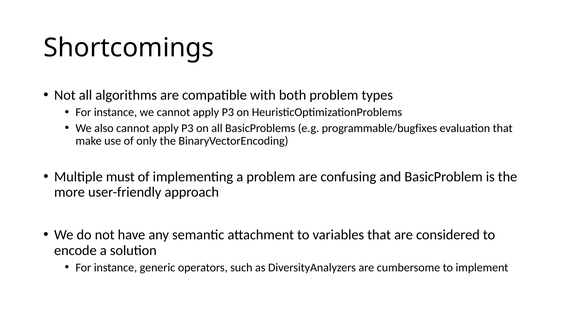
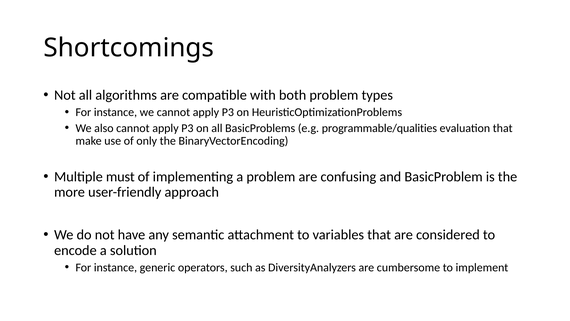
programmable/bugfixes: programmable/bugfixes -> programmable/qualities (379, 128)
